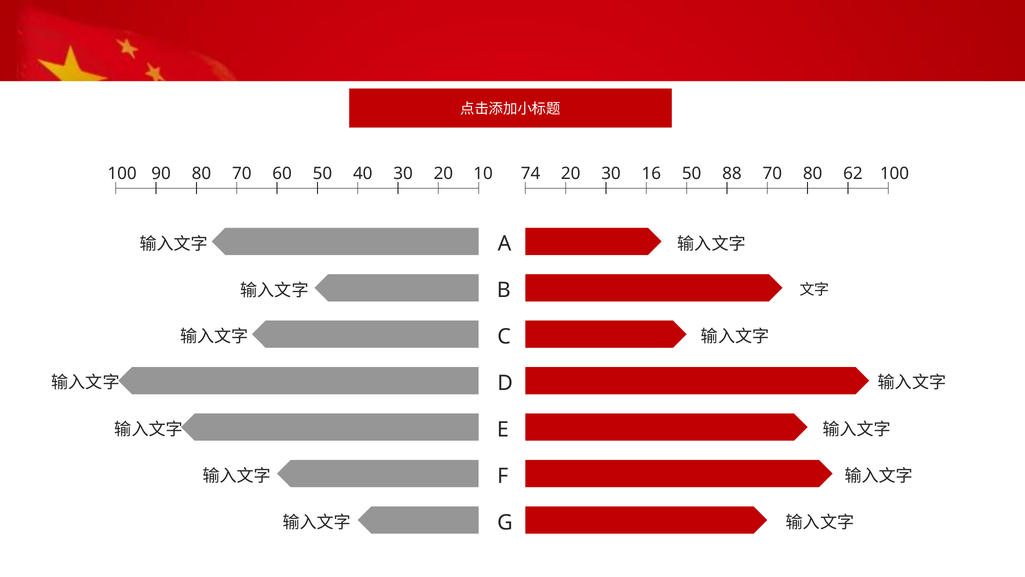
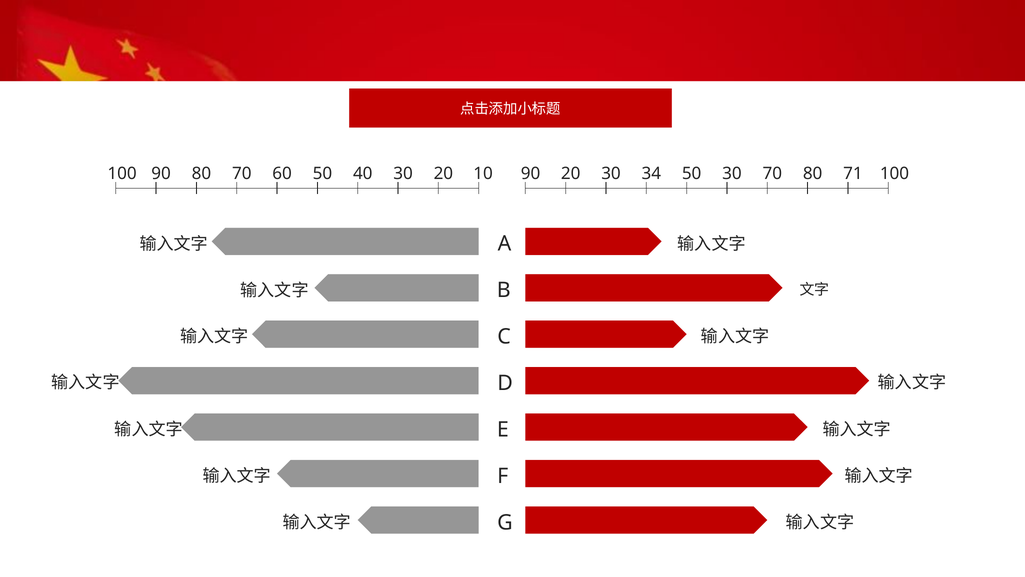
100 74: 74 -> 90 (531, 173)
16: 16 -> 34 (651, 173)
50 88: 88 -> 30 (732, 173)
62: 62 -> 71 (853, 173)
